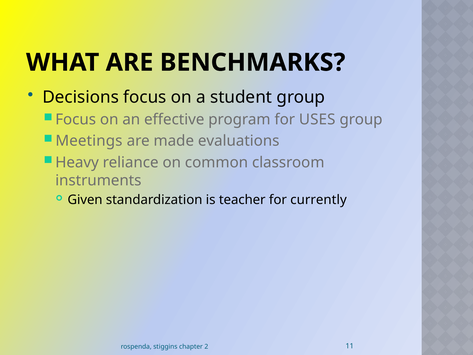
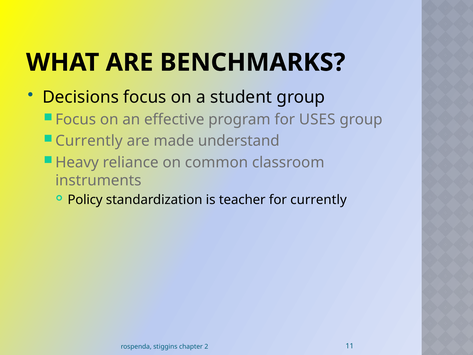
Meetings: Meetings -> Currently (89, 141)
evaluations: evaluations -> understand (239, 141)
Given: Given -> Policy (85, 200)
